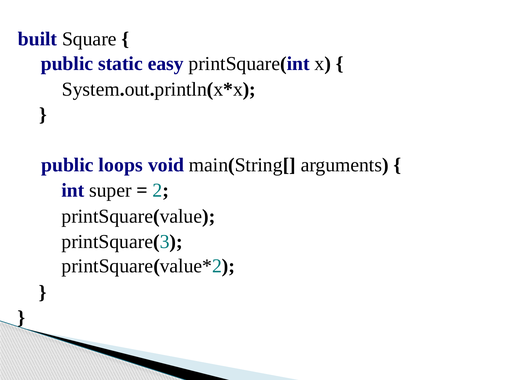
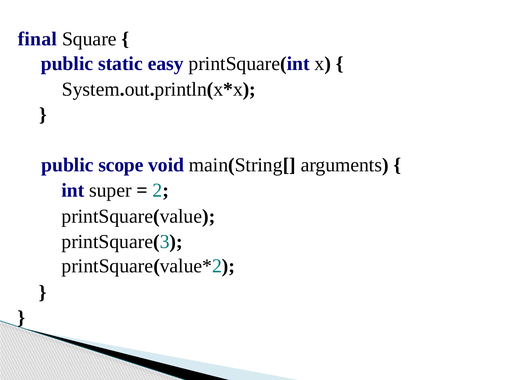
built: built -> final (37, 39)
loops: loops -> scope (121, 165)
